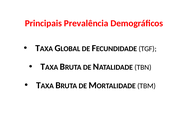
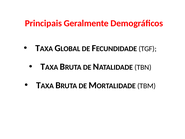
Prevalência: Prevalência -> Geralmente (86, 23)
